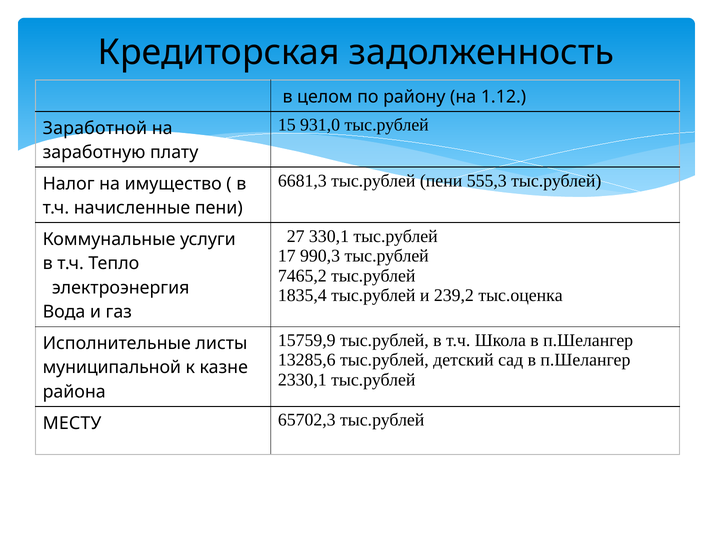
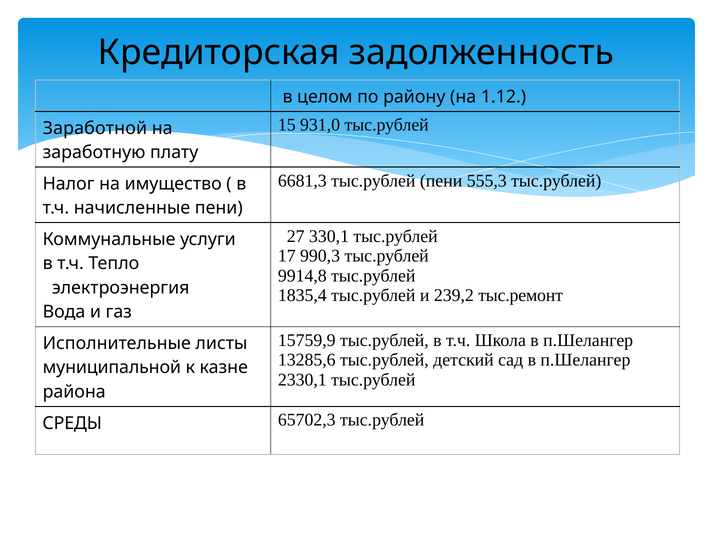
7465,2: 7465,2 -> 9914,8 (302, 276)
тыс.оценка: тыс.оценка -> тыс.ремонт (521, 295)
МЕСТУ: МЕСТУ -> СРЕДЫ (72, 423)
